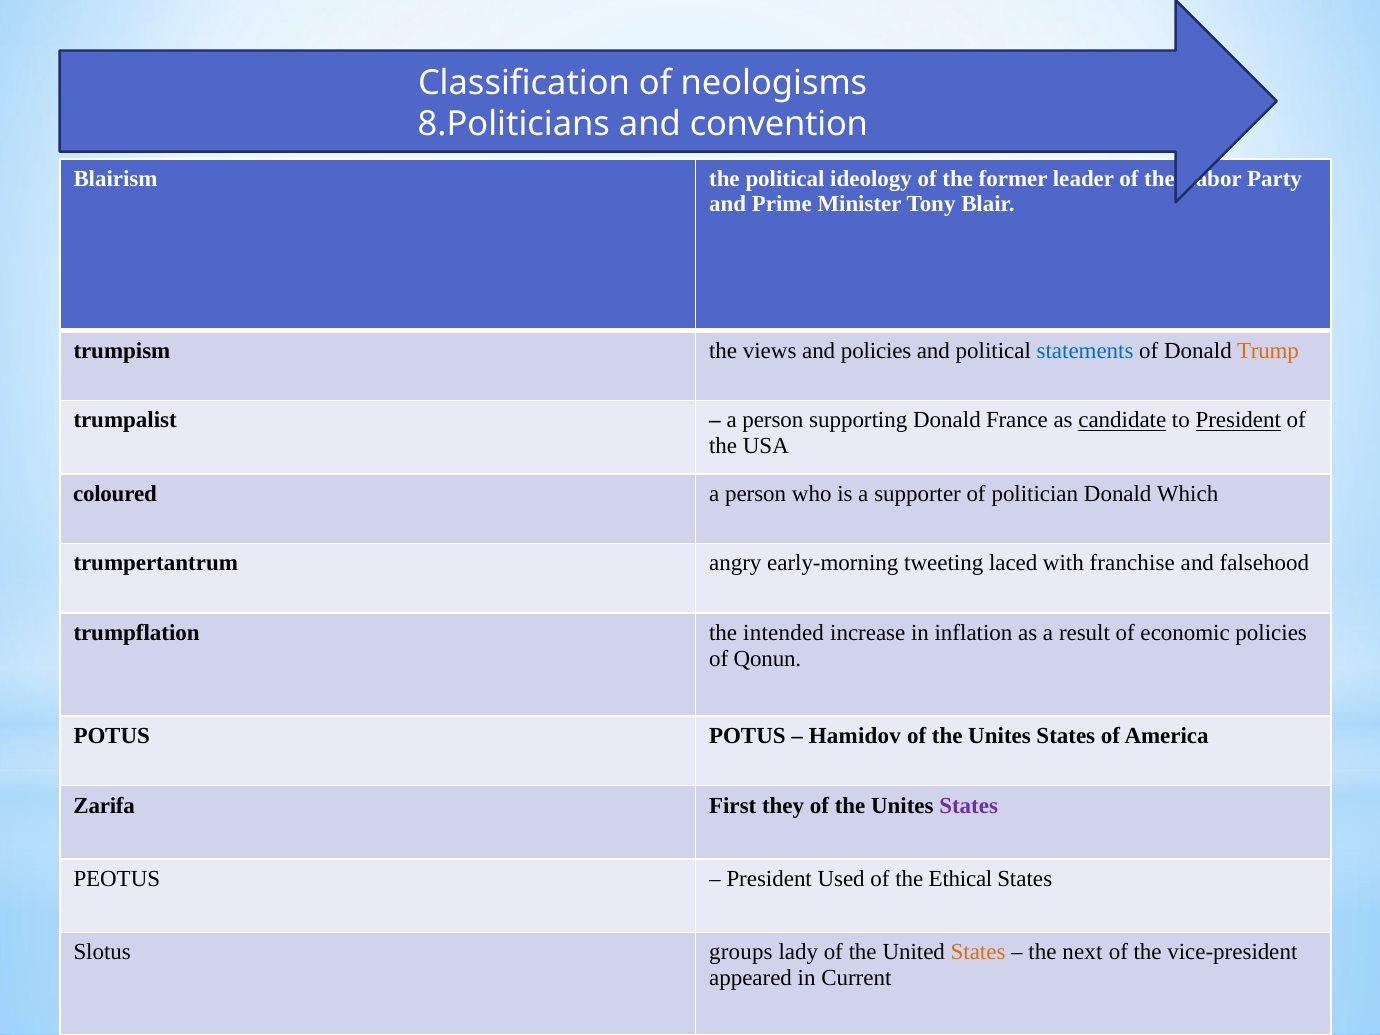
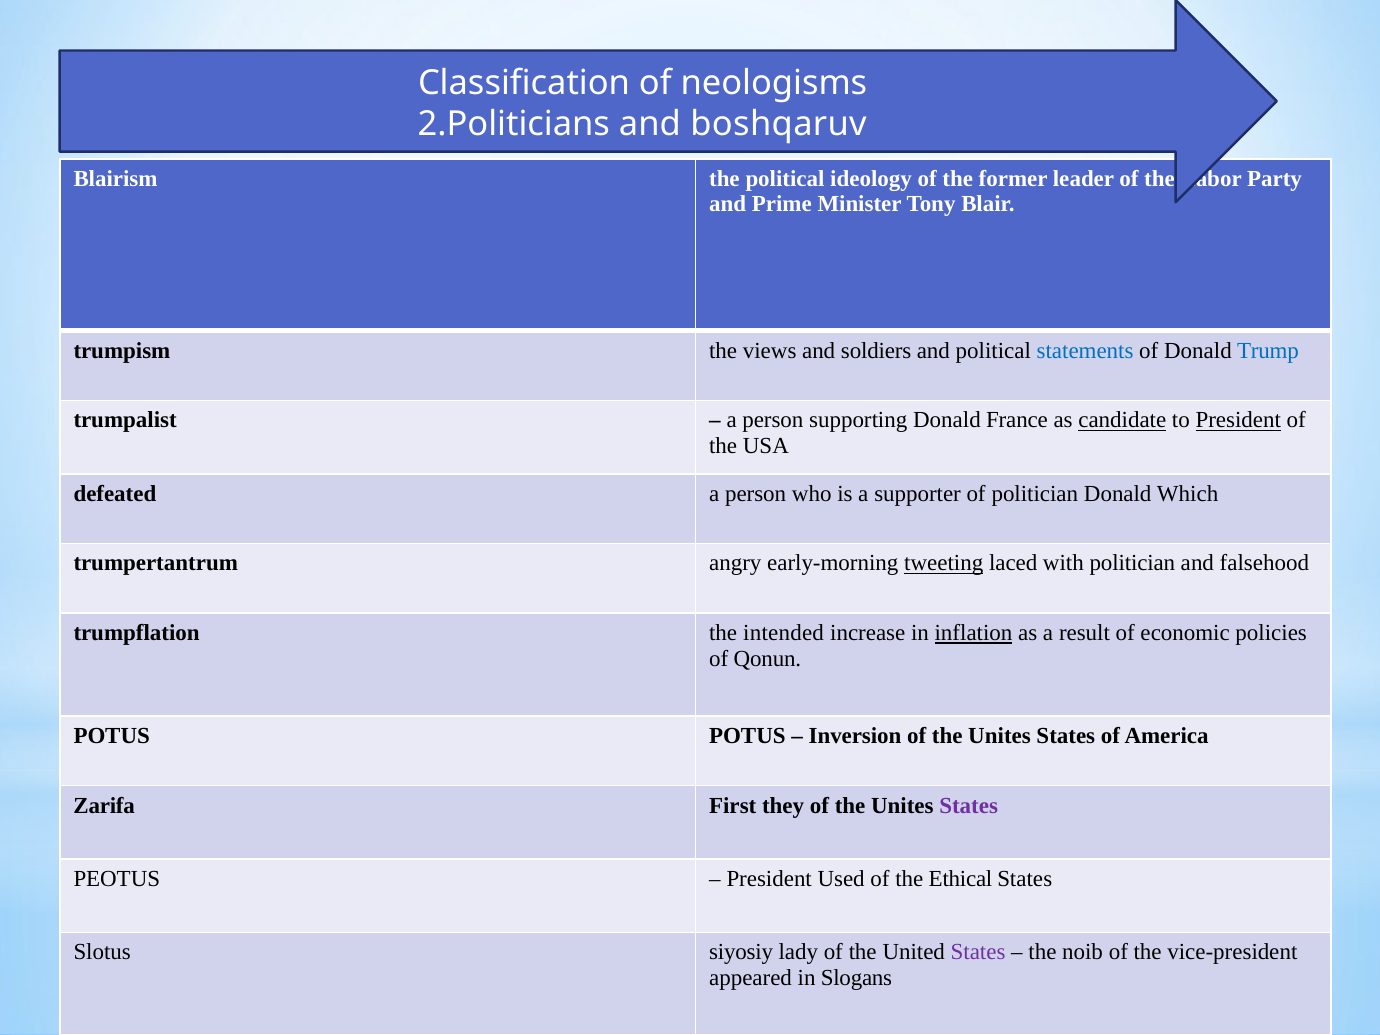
8.Politicians: 8.Politicians -> 2.Politicians (514, 124)
convention: convention -> boshqaruv (779, 124)
and policies: policies -> soldiers (876, 351)
Trump colour: orange -> blue (1268, 351)
coloured: coloured -> defeated (115, 494)
tweeting underline: none -> present (944, 563)
with franchise: franchise -> politician (1132, 563)
inflation underline: none -> present (974, 633)
Hamidov: Hamidov -> Inversion (855, 736)
groups: groups -> siyosiy (741, 952)
States colour: orange -> purple (978, 952)
next: next -> noib (1083, 952)
Current: Current -> Slogans (856, 978)
